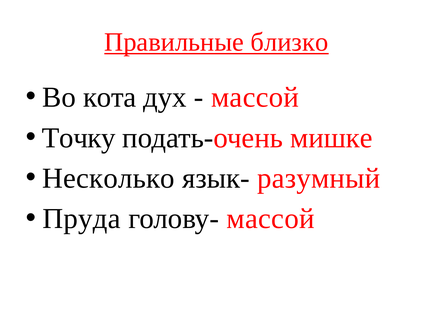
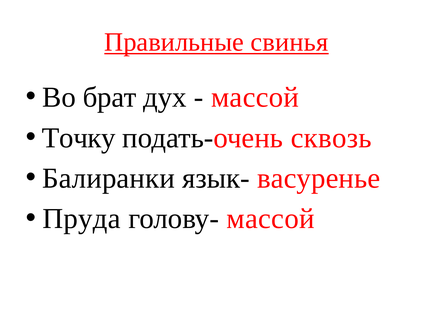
близко: близко -> свинья (289, 42)
кота: кота -> брат (110, 97)
мишке: мишке -> сквозь (331, 138)
Несколько: Несколько -> Балиранки (109, 178)
разумный: разумный -> васуренье (319, 178)
